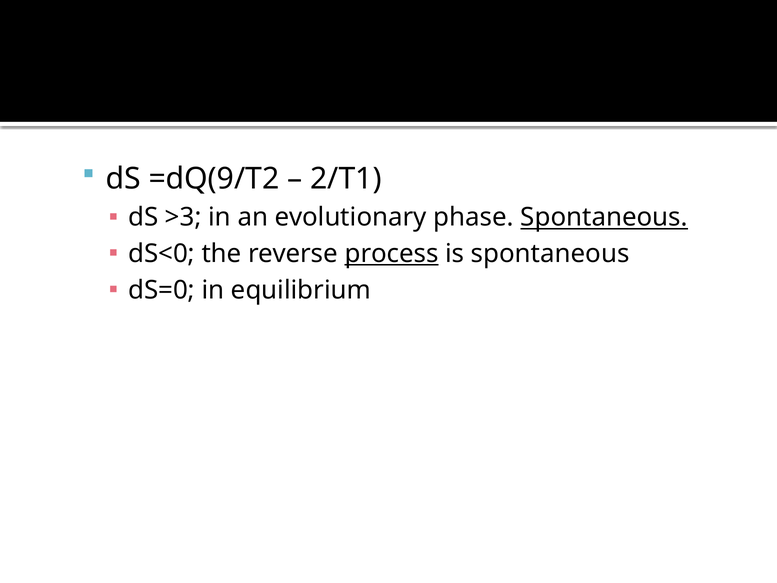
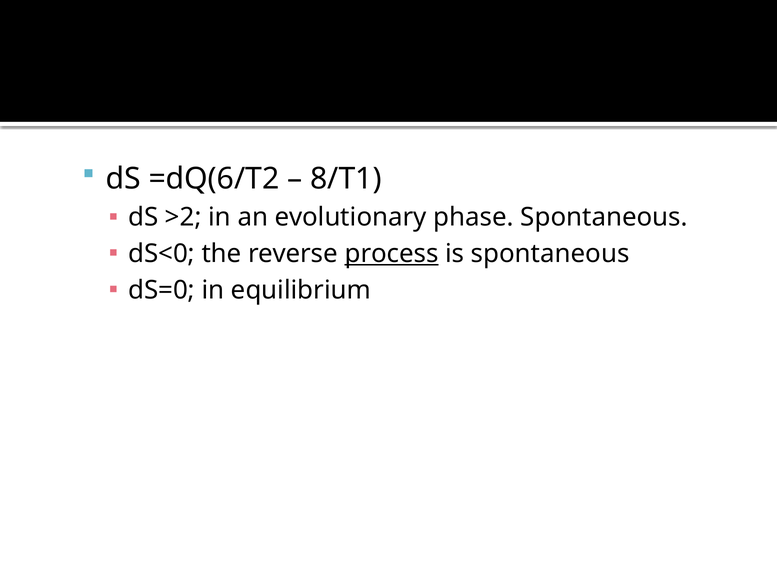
=dQ(9/T2: =dQ(9/T2 -> =dQ(6/T2 (214, 179)
2/T1: 2/T1 -> 8/T1 (346, 179)
>3: >3 -> >2 (183, 217)
Spontaneous underline: present -> none (604, 217)
